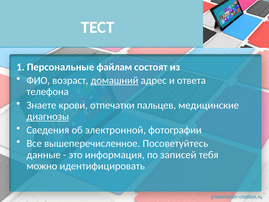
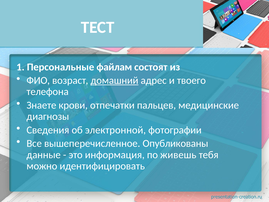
ответа: ответа -> твоего (191, 80)
диагнозы underline: present -> none (48, 116)
Посоветуйтесь: Посоветуйтесь -> Опубликованы (175, 143)
записей: записей -> живешь (178, 155)
